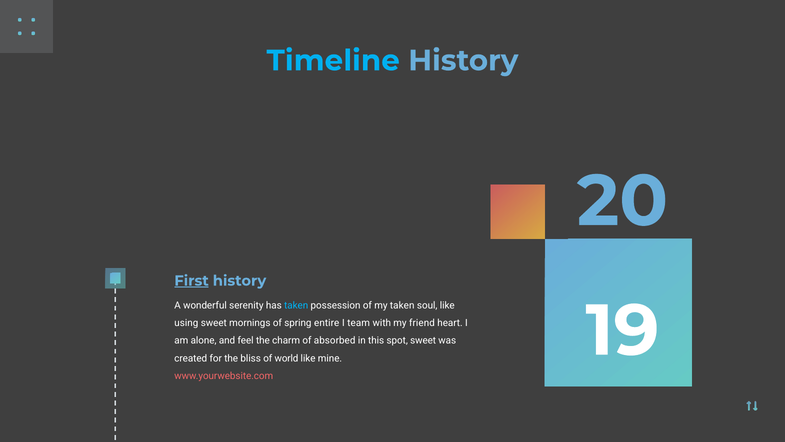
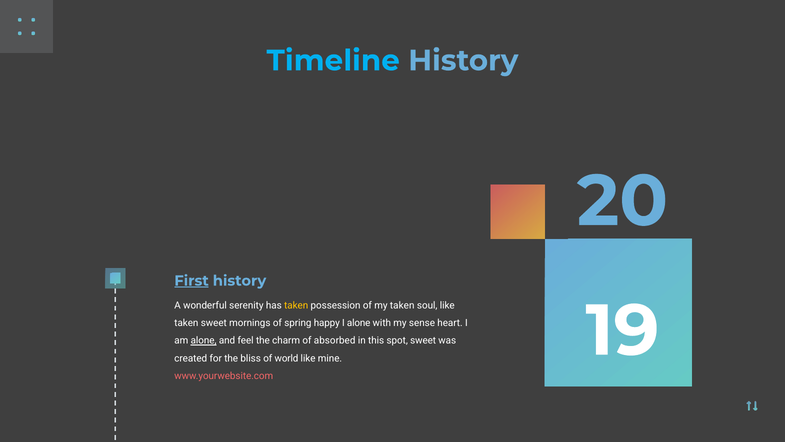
taken colour: light blue -> yellow (296, 305)
using: using -> taken (186, 323)
entire: entire -> happy (327, 323)
I team: team -> alone (359, 323)
friend: friend -> sense (422, 323)
alone underline: none -> present (204, 340)
